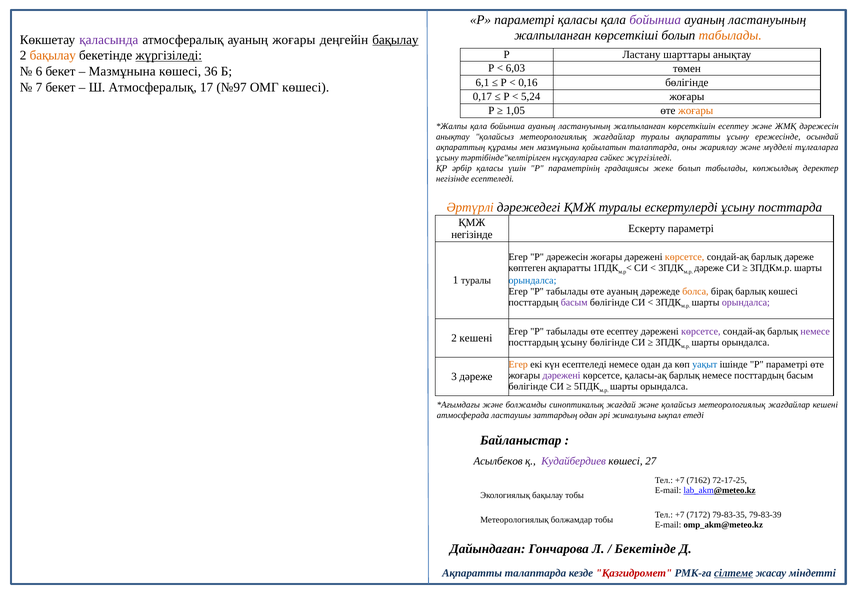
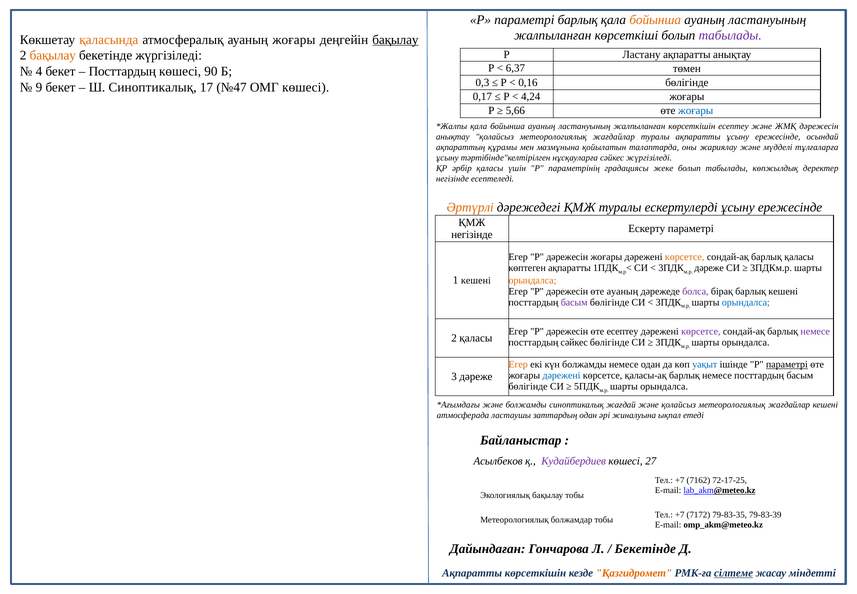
параметрі қаласы: қаласы -> барлық (578, 20)
бойынша colour: purple -> orange (655, 20)
табылады colour: orange -> purple (730, 35)
қаласында colour: purple -> orange (109, 40)
жүргізіледі underline: present -> none (169, 55)
Ластану шарттары: шарттары -> ақпаратты (687, 55)
6,03: 6,03 -> 6,37 (515, 68)
6: 6 -> 4 (39, 71)
Мазмұнына: Мазмұнына -> Посттардың (122, 71)
36: 36 -> 90 (211, 71)
6,1: 6,1 -> 0,3 (482, 82)
7: 7 -> 9 (39, 87)
Ш Атмосфералық: Атмосфералық -> Синоптикалық (153, 87)
№97: №97 -> №47 (232, 87)
5,24: 5,24 -> 4,24 (531, 96)
1,05: 1,05 -> 5,66 (515, 111)
жоғары colour: orange -> blue (696, 111)
ескертулерді ұсыну посттарда: посттарда -> ережесінде (790, 207)
барлық дәреже: дәреже -> қаласы (799, 256)
1 туралы: туралы -> кешені (476, 280)
орындалса colour: blue -> orange (532, 280)
P табылады: табылады -> дәрежесін (567, 291)
болса colour: orange -> purple (695, 291)
барлық көшесі: көшесі -> кешені (783, 291)
орындалса colour: purple -> blue (746, 302)
табылады: табылады -> дәрежесін (567, 331)
2 кешені: кешені -> қаласы (476, 338)
посттардың ұсыну: ұсыну -> сәйкес (574, 342)
күн есептеледі: есептеледі -> болжамды (584, 364)
параметрі underline: none -> present (787, 364)
дәрежені colour: purple -> blue (561, 375)
Ақпаратты талаптарда: талаптарда -> көрсеткішін (535, 572)
Қазгидромет colour: red -> orange (634, 572)
